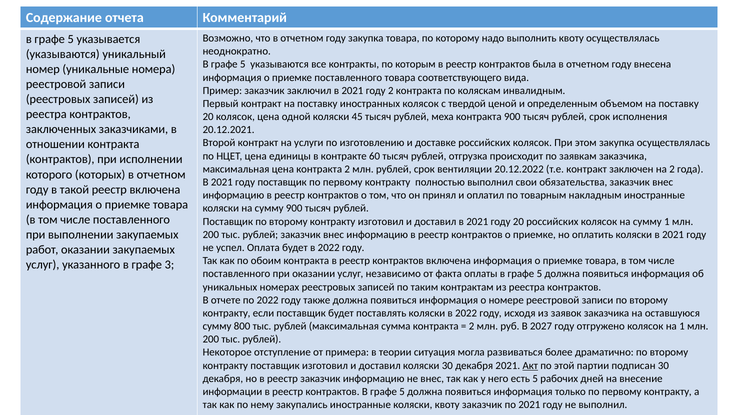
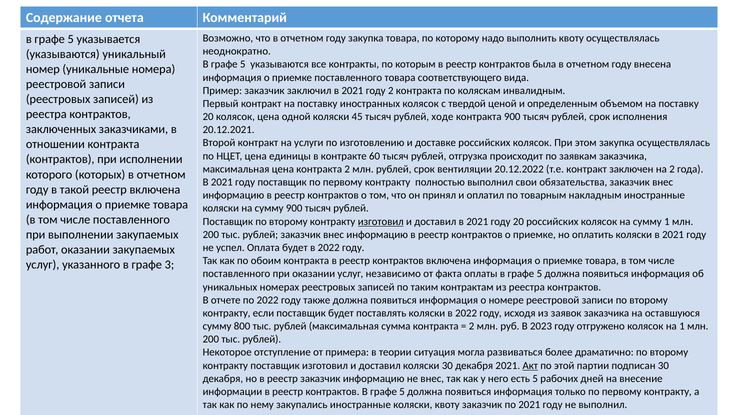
меха: меха -> ходе (442, 117)
изготовил underline: none -> present (381, 222)
2027: 2027 -> 2023 (541, 326)
